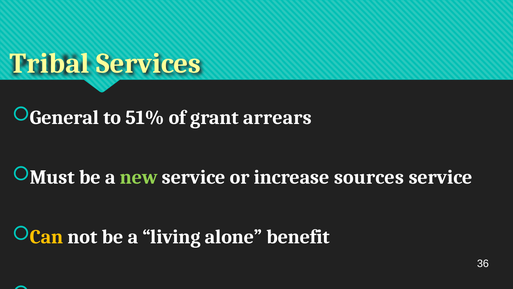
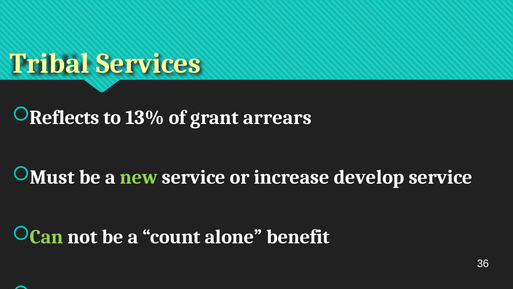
General: General -> Reflects (65, 117)
51%: 51% -> 13% (145, 117)
sources: sources -> develop (369, 177)
Can colour: yellow -> light green (46, 237)
living: living -> count (172, 237)
